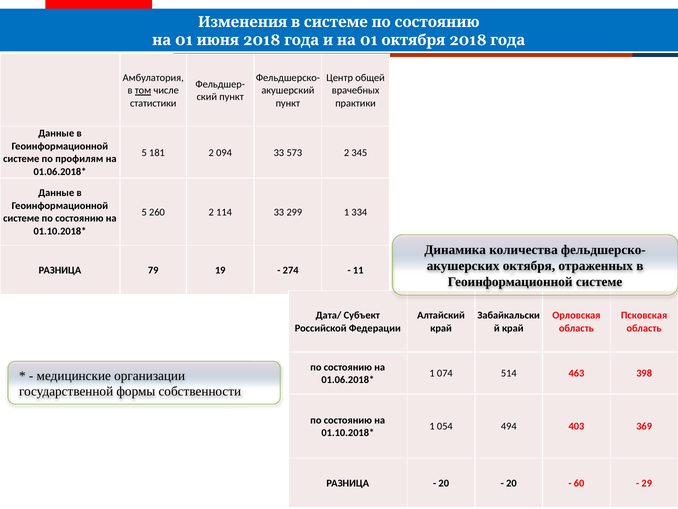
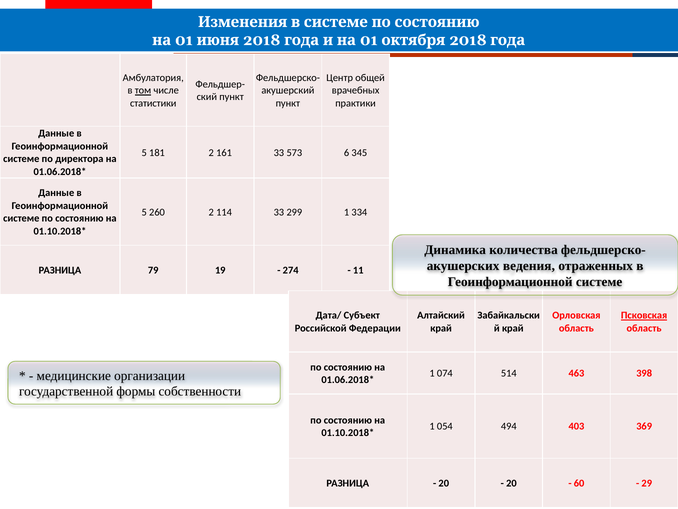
094: 094 -> 161 (224, 153)
573 2: 2 -> 6 (347, 153)
профилям: профилям -> директора (79, 159)
октября: октября -> ведения (529, 266)
Псковская underline: none -> present (644, 315)
